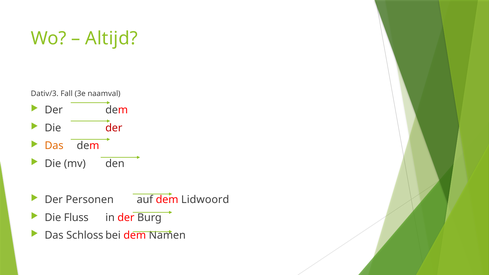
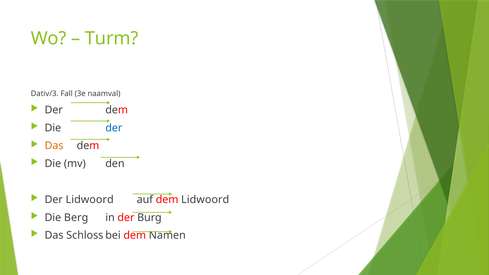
Altijd: Altijd -> Turm (112, 39)
der colour: red -> blue (114, 128)
Der Personen: Personen -> Lidwoord (90, 200)
Fluss: Fluss -> Berg (76, 218)
